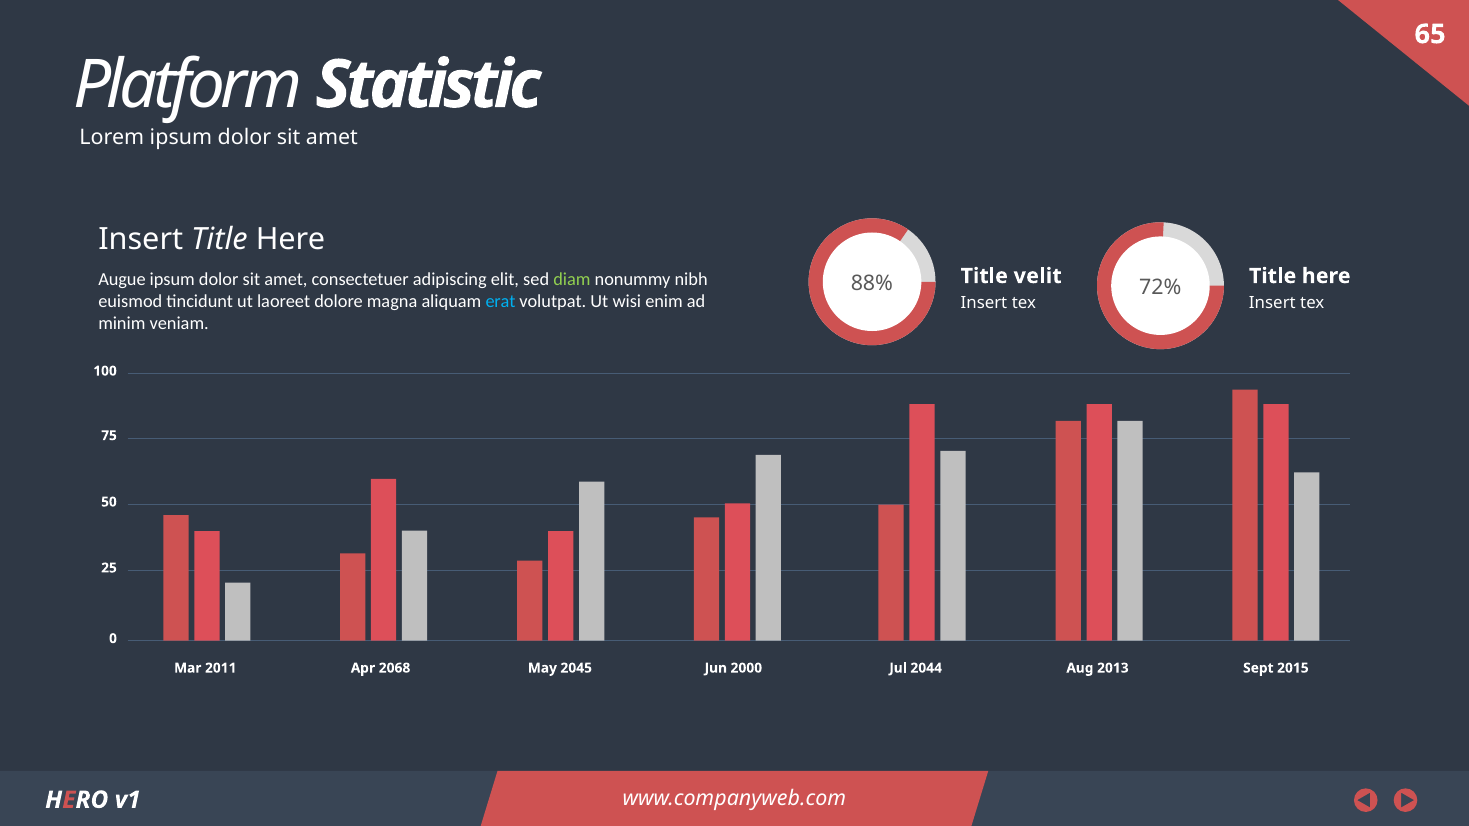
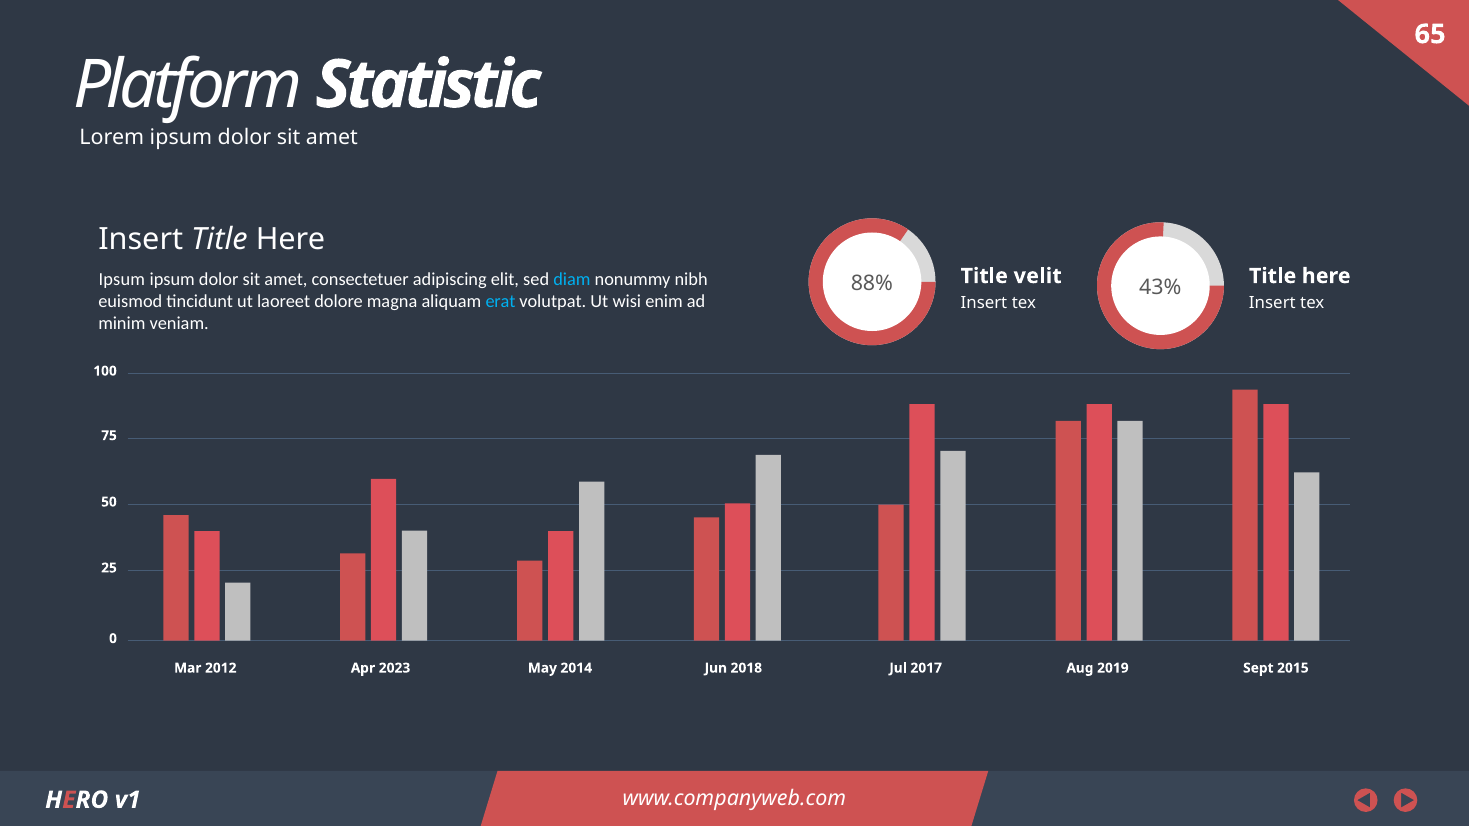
Augue: Augue -> Ipsum (122, 280)
diam colour: light green -> light blue (572, 280)
72%: 72% -> 43% (1160, 287)
2011: 2011 -> 2012 (221, 668)
2068: 2068 -> 2023 (395, 668)
2045: 2045 -> 2014 (576, 668)
2000: 2000 -> 2018 (746, 668)
2044: 2044 -> 2017 (926, 668)
2013: 2013 -> 2019 (1113, 668)
